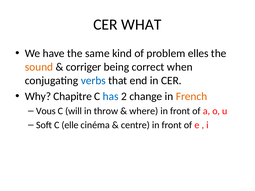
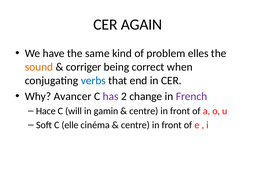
WHAT: WHAT -> AGAIN (141, 25)
Chapitre: Chapitre -> Avancer (73, 97)
has colour: blue -> purple (111, 97)
French colour: orange -> purple (192, 97)
Vous: Vous -> Hace (46, 111)
throw: throw -> gamin (106, 111)
where: where -> centre (144, 111)
